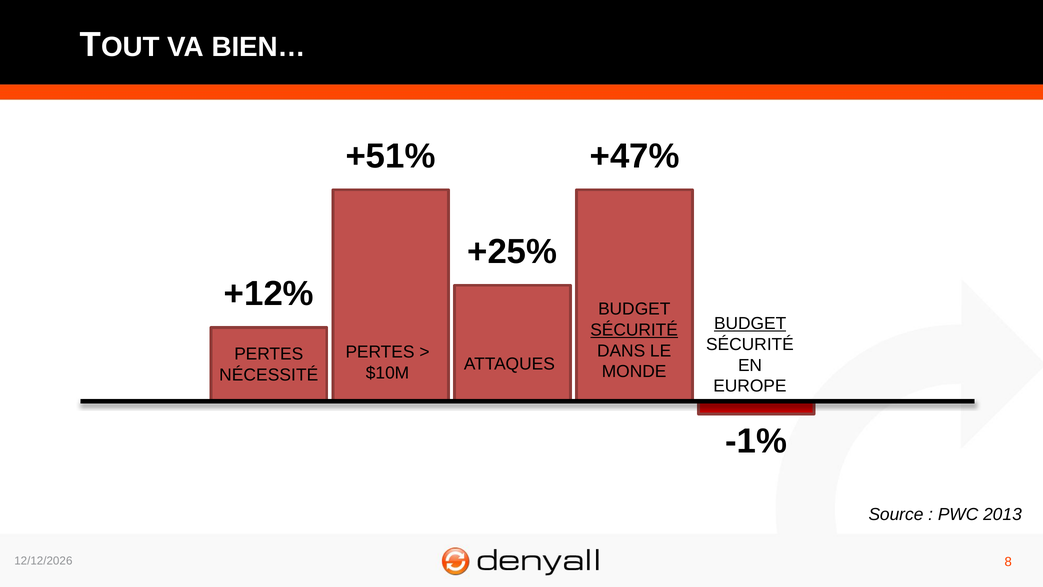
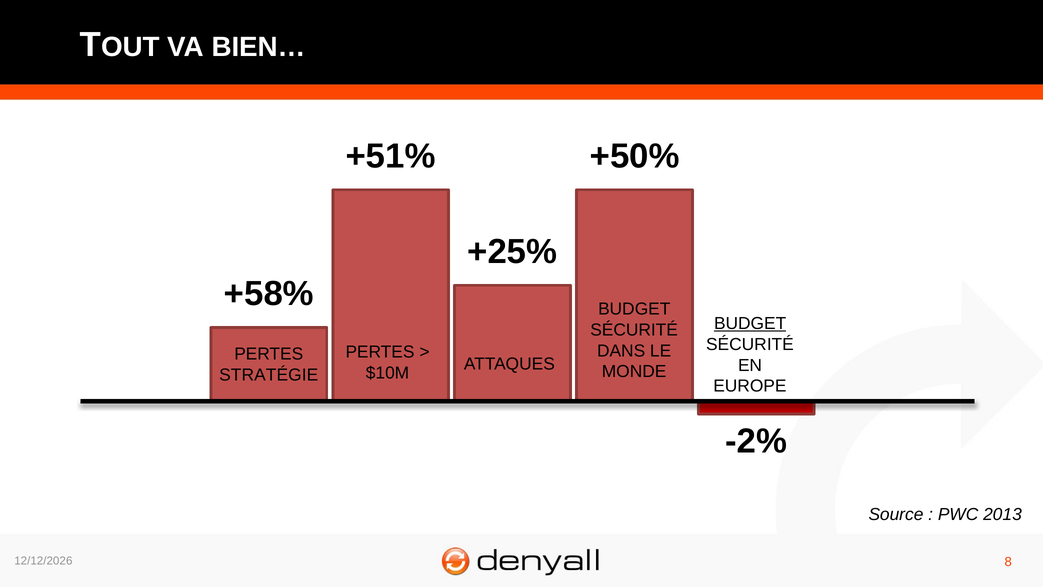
+47%: +47% -> +50% (635, 156)
+12%: +12% -> +58% (269, 294)
SÉCURITÉ underline: present -> none (634, 330)
NÉCESSITÉ: NÉCESSITÉ -> STRATÉGIE (269, 375)
-1%: -1% -> -2% (756, 441)
